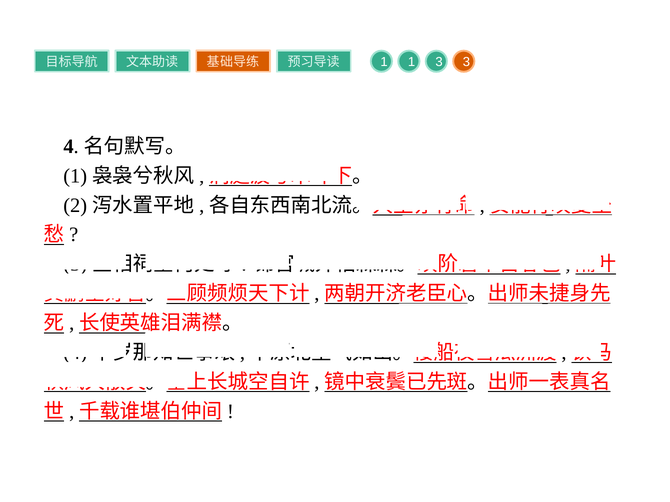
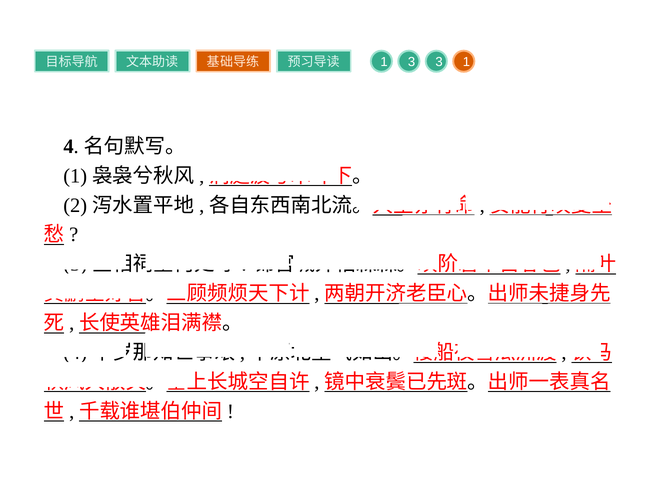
1 1: 1 -> 3 (412, 62)
3 3: 3 -> 1 (466, 62)
